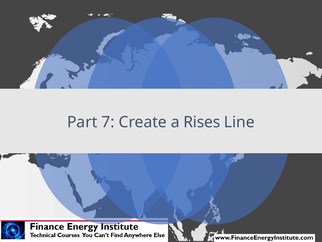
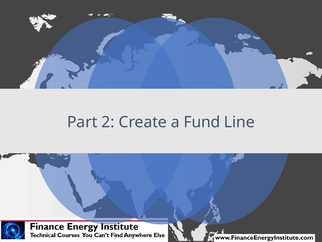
7: 7 -> 2 (108, 122)
Rises: Rises -> Fund (202, 122)
